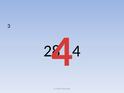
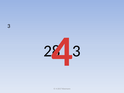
4: 4 -> 3 (76, 51)
